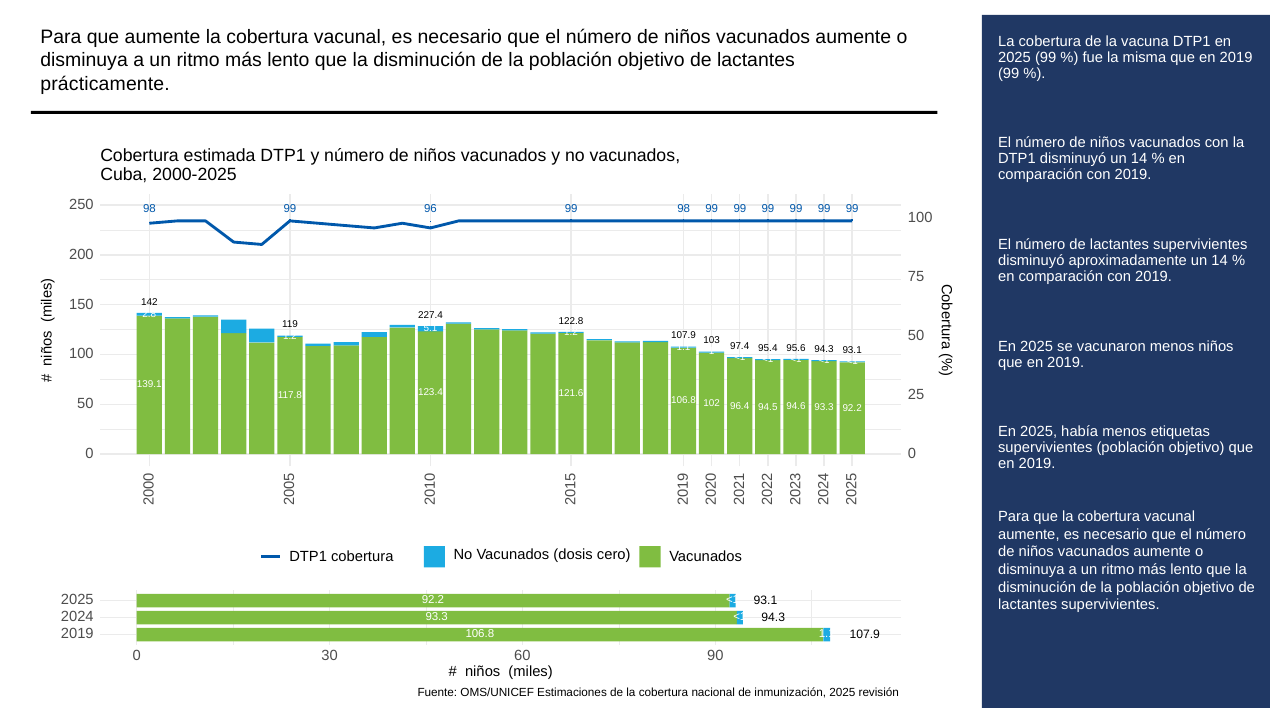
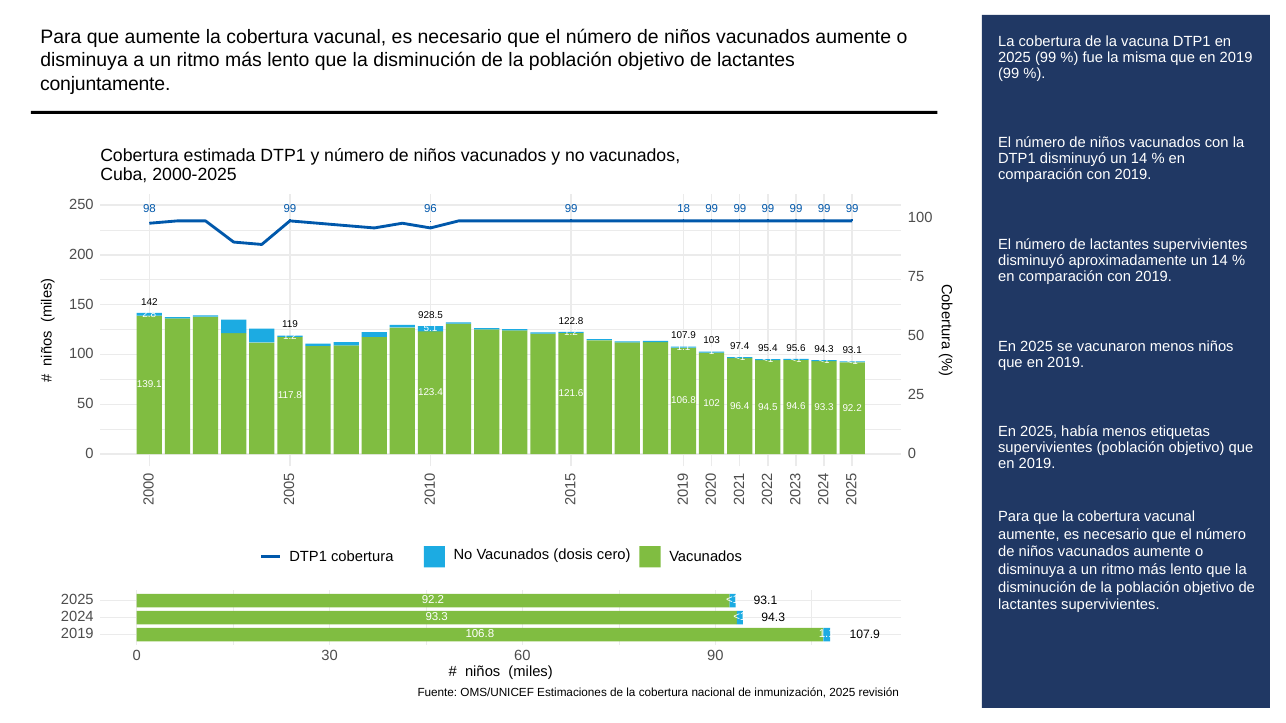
prácticamente: prácticamente -> conjuntamente (105, 84)
99 98: 98 -> 18 (684, 209)
227.4: 227.4 -> 928.5 (430, 315)
